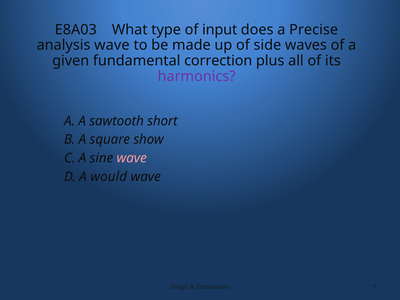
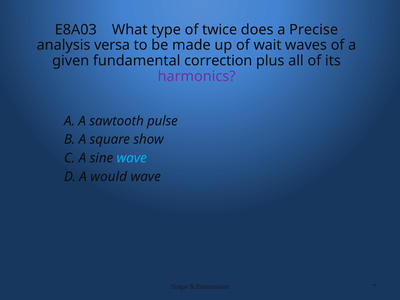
input: input -> twice (220, 30)
analysis wave: wave -> versa (112, 45)
side: side -> wait (267, 45)
short: short -> pulse (162, 121)
wave colour: pink -> light blue (132, 158)
